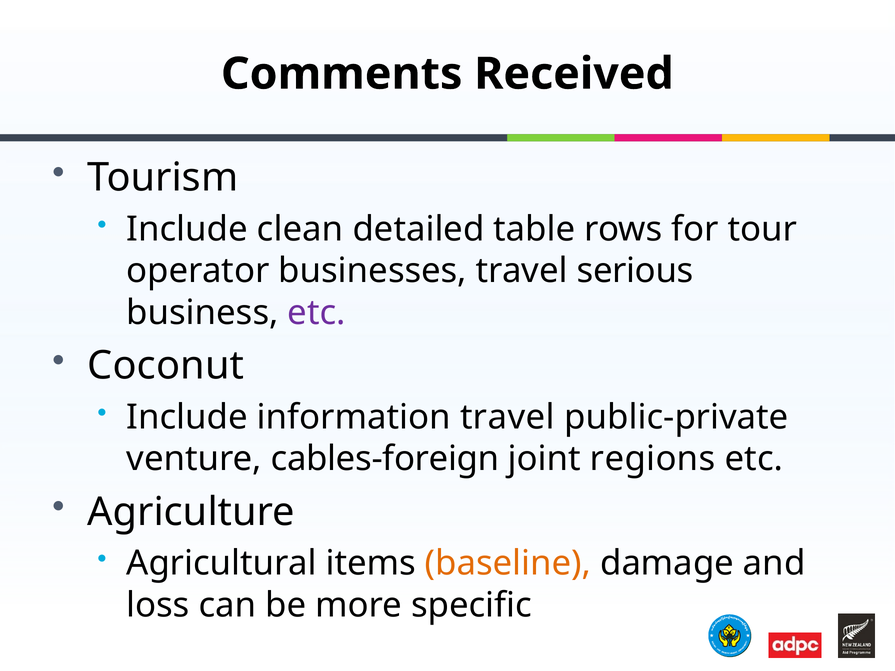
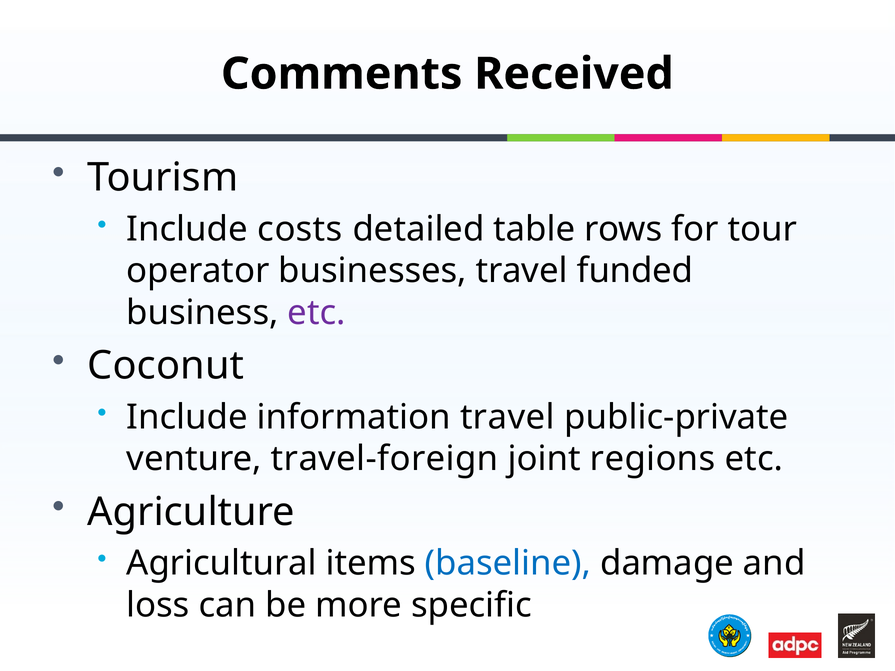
clean: clean -> costs (300, 229)
serious: serious -> funded (635, 271)
cables-foreign: cables-foreign -> travel-foreign (385, 459)
baseline colour: orange -> blue (508, 564)
